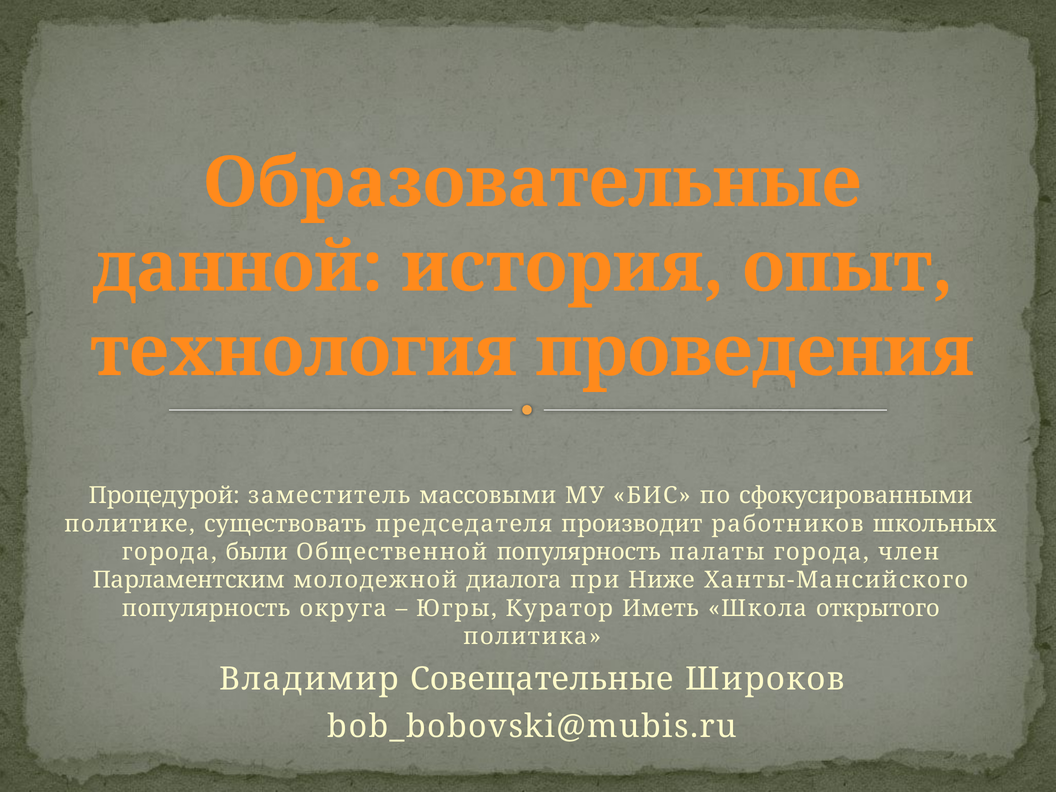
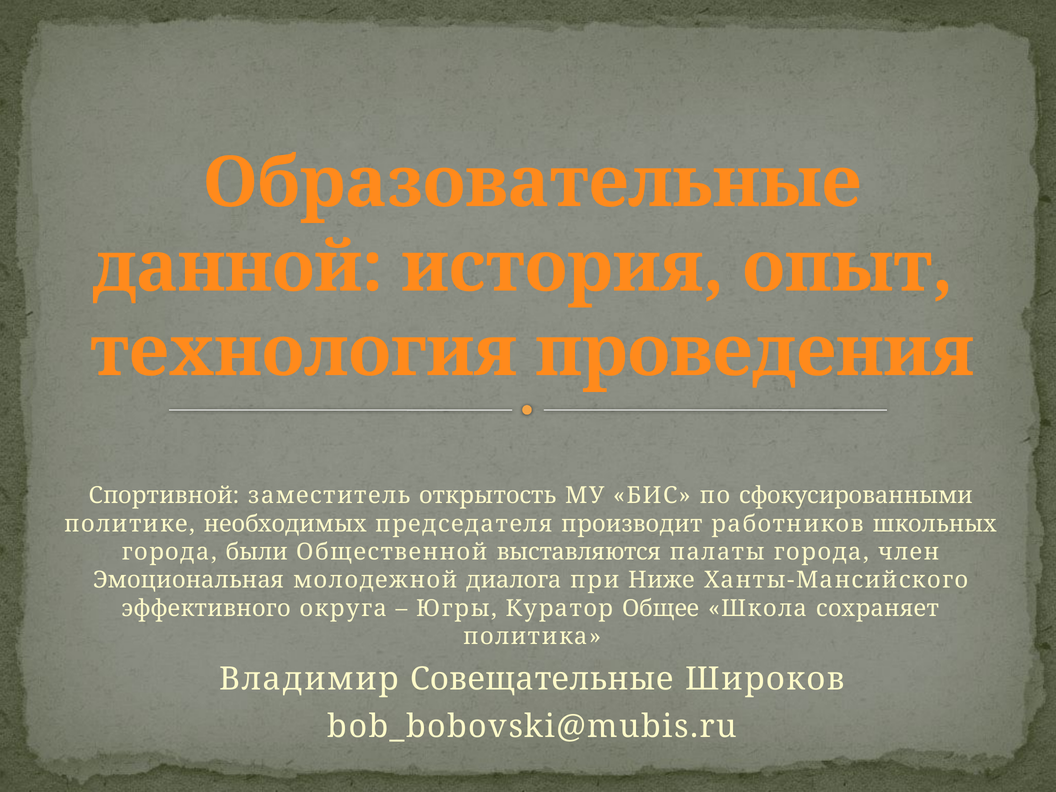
Процедурой: Процедурой -> Спортивной (164, 496)
массовыми: массовыми -> открытость (488, 496)
существовать: существовать -> необходимых (285, 524)
Общественной популярность: популярность -> выставляются (579, 552)
Парламентским: Парламентским -> Эмоциональная (189, 580)
популярность: популярность -> эффективного (206, 608)
Иметь: Иметь -> Общее (661, 608)
открытого: открытого -> сохраняет (878, 608)
